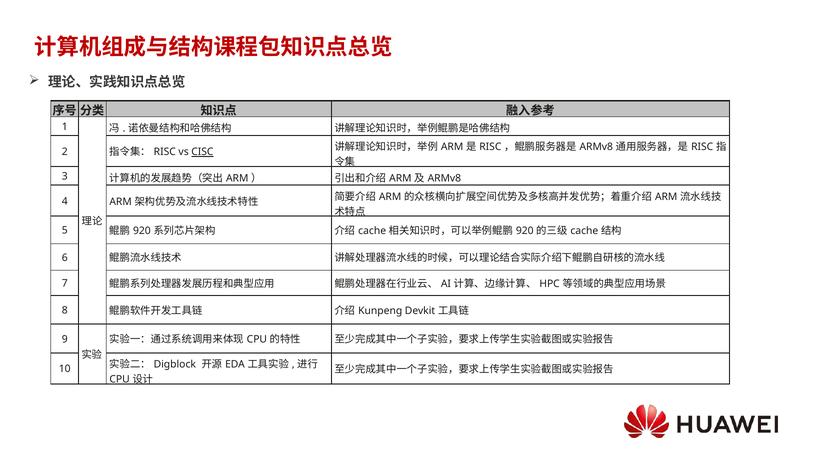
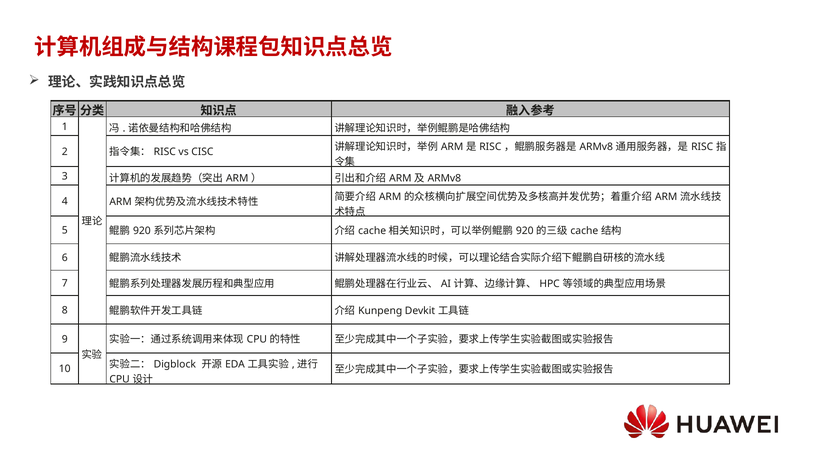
CISC underline: present -> none (202, 152)
